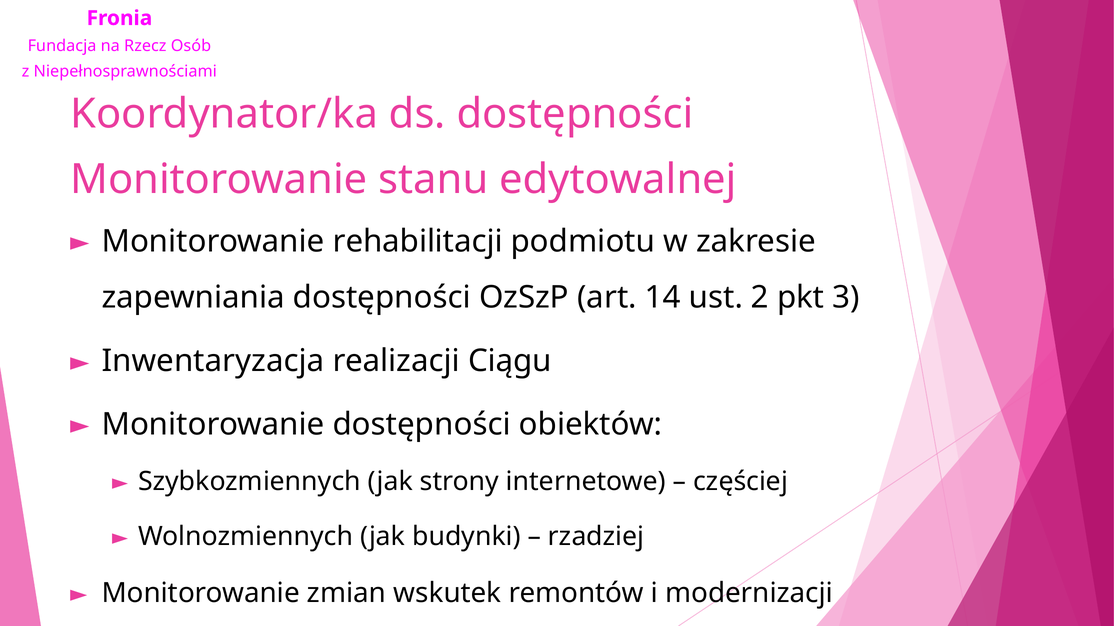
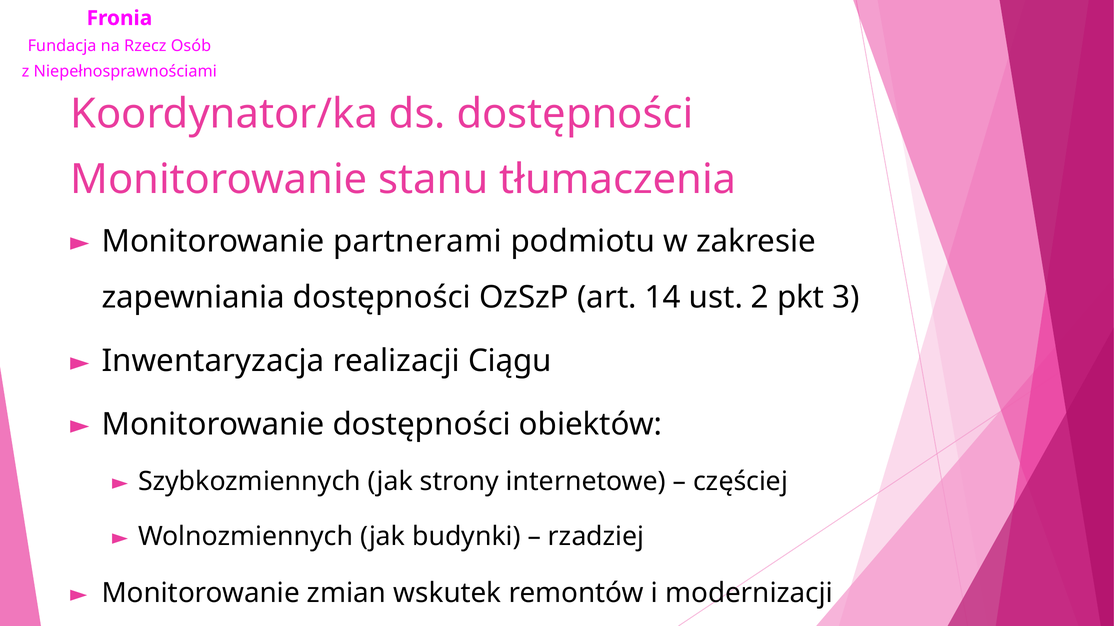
edytowalnej: edytowalnej -> tłumaczenia (618, 179)
rehabilitacji: rehabilitacji -> partnerami (417, 241)
